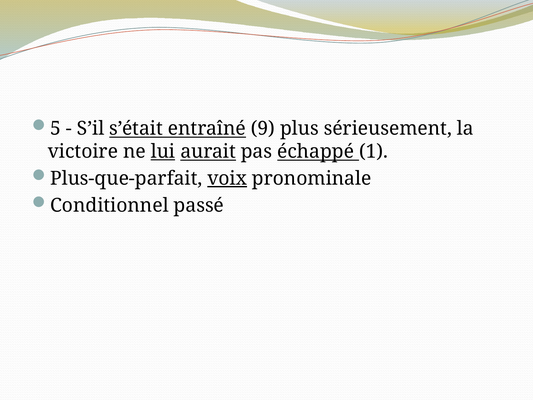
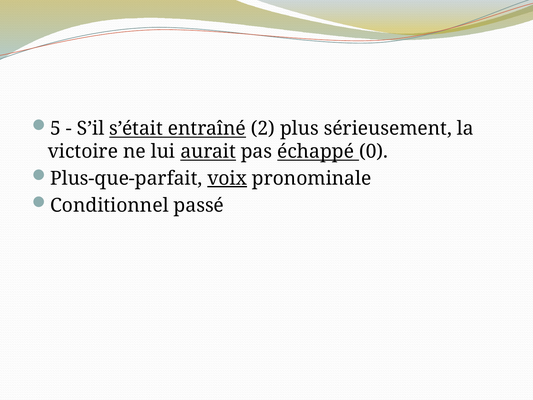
9: 9 -> 2 (263, 128)
lui underline: present -> none (163, 151)
1: 1 -> 0 (374, 151)
